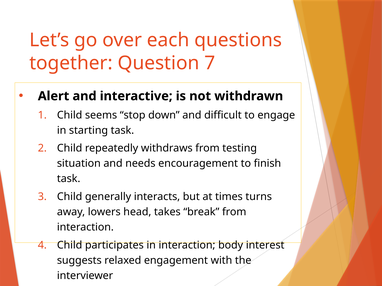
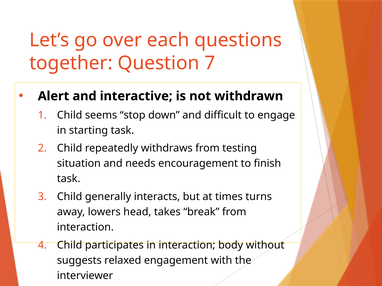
interest: interest -> without (265, 245)
